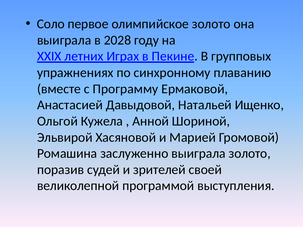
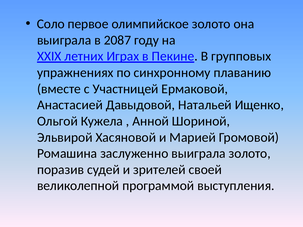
2028: 2028 -> 2087 (117, 40)
Программу: Программу -> Участницей (126, 89)
